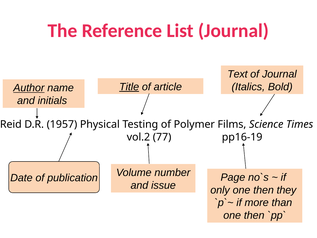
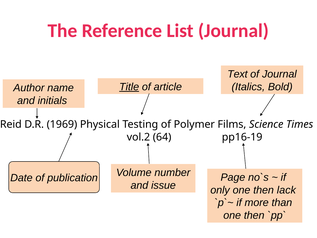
Author underline: present -> none (29, 88)
1957: 1957 -> 1969 (62, 124)
77: 77 -> 64 (162, 137)
they: they -> lack (286, 190)
